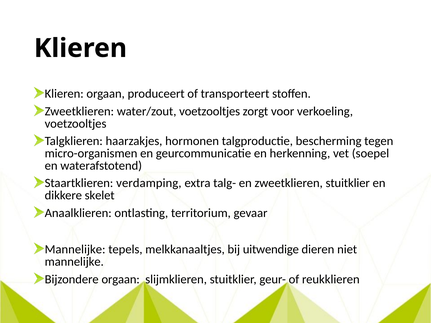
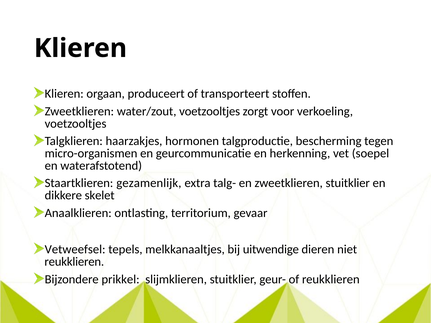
verdamping: verdamping -> gezamenlijk (149, 183)
Mannelijke: Mannelijke -> Vetweefsel (75, 250)
mannelijke: mannelijke -> reukklieren (74, 262)
Bijzondere orgaan: orgaan -> prikkel (121, 279)
